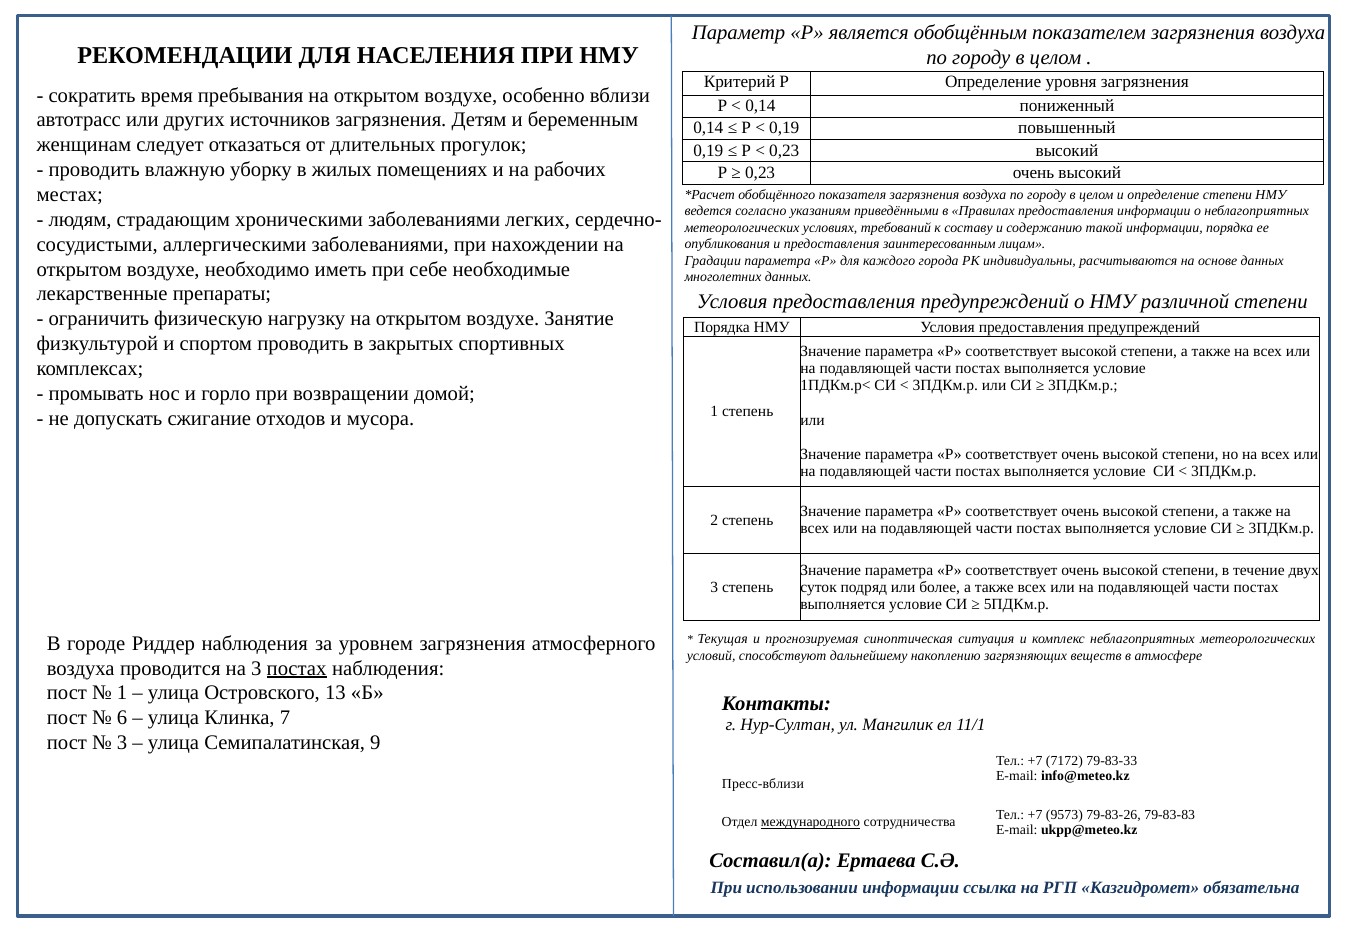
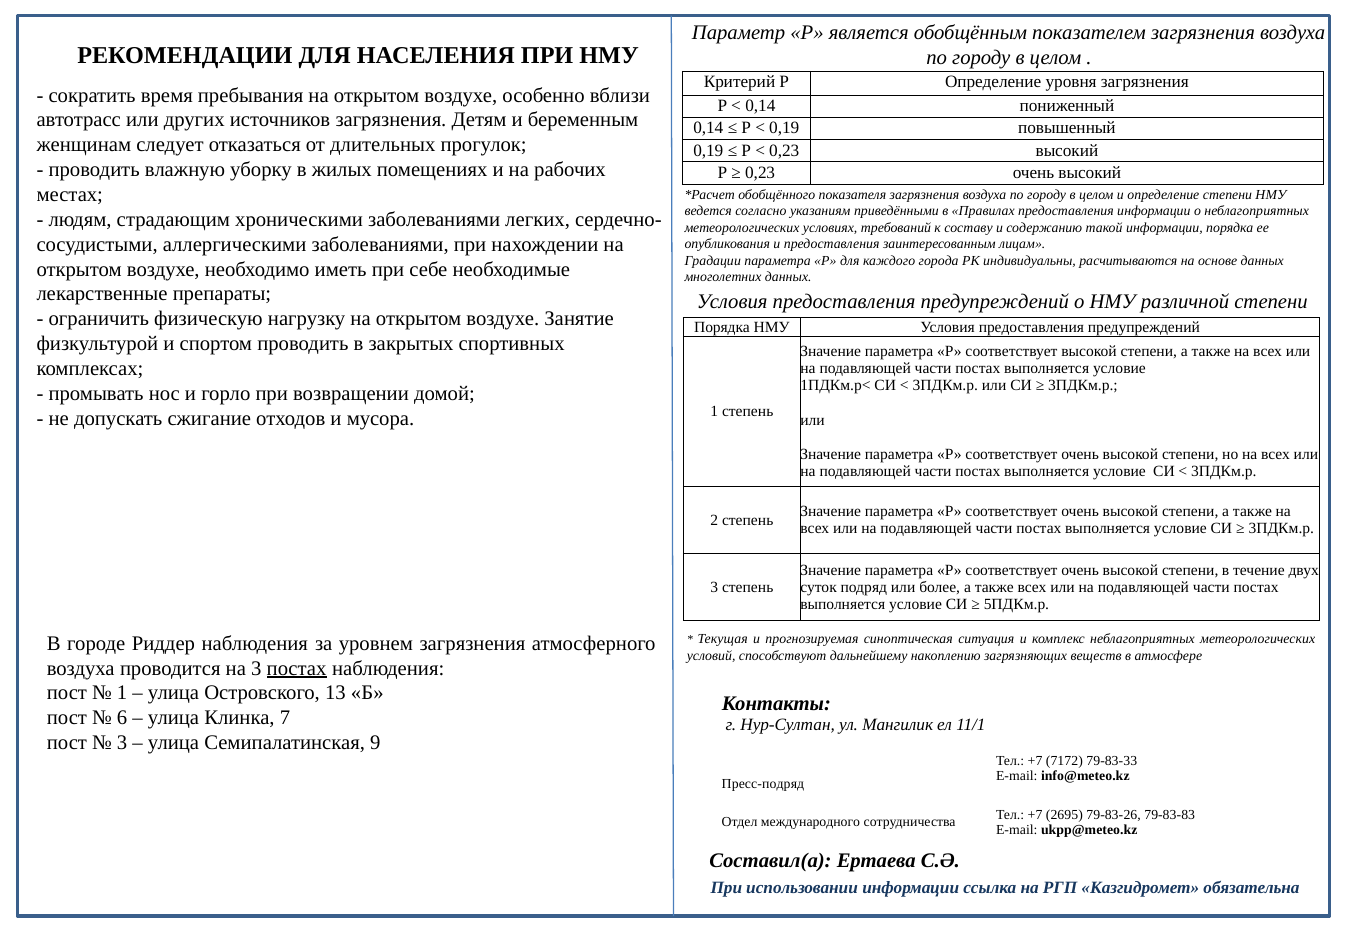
Пресс-вблизи: Пресс-вблизи -> Пресс-подряд (763, 784)
9573: 9573 -> 2695 (1064, 815)
международного underline: present -> none (811, 823)
